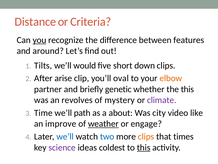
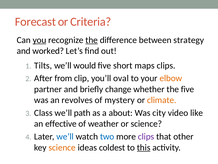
Distance: Distance -> Forecast (35, 22)
the underline: none -> present (92, 40)
features: features -> strategy (189, 40)
around: around -> worked (48, 51)
down: down -> maps (145, 65)
arise: arise -> from (63, 78)
genetic: genetic -> change (118, 89)
the this: this -> five (187, 89)
climate colour: purple -> orange (162, 100)
Time: Time -> Class (43, 113)
improve: improve -> effective (61, 123)
weather underline: present -> none (103, 123)
or engage: engage -> science (146, 123)
clips colour: orange -> purple (146, 136)
times: times -> other (183, 136)
science colour: purple -> orange (62, 147)
